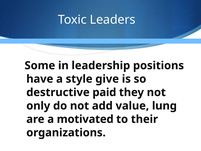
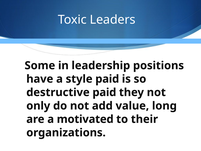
style give: give -> paid (107, 79)
lung: lung -> long (164, 106)
